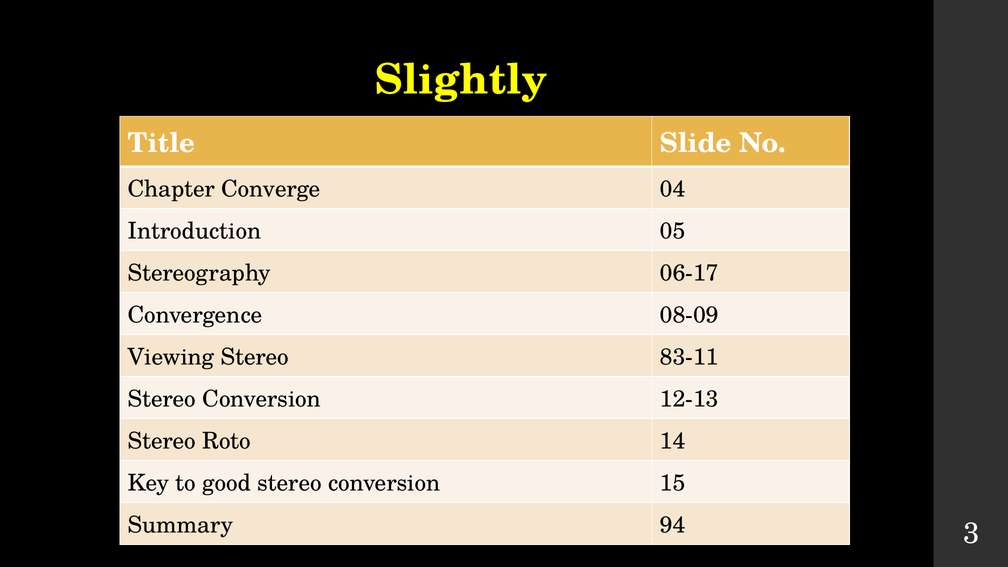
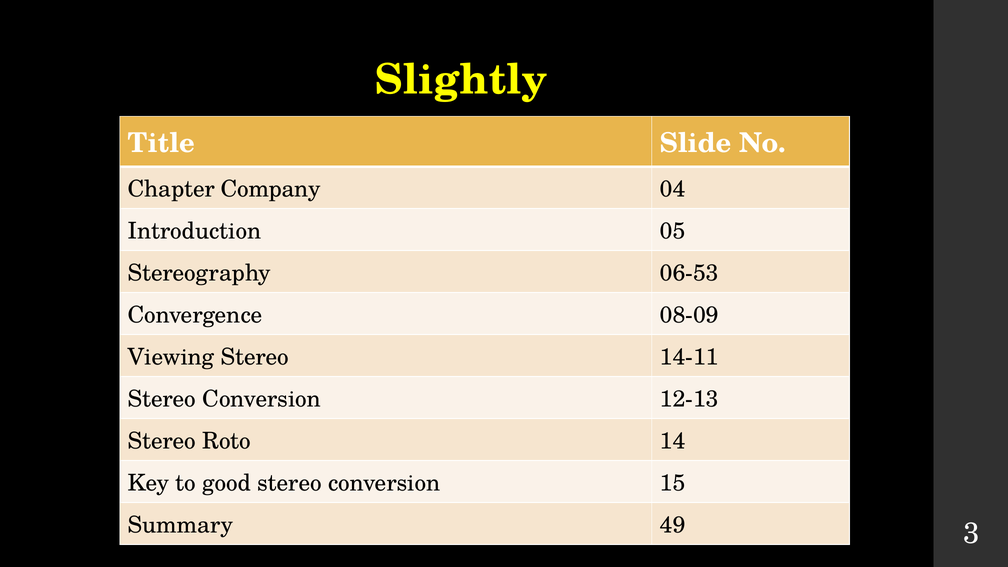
Converge: Converge -> Company (271, 189)
06-17: 06-17 -> 06-53 (689, 273)
83-11: 83-11 -> 14-11 (689, 357)
94: 94 -> 49 (673, 525)
